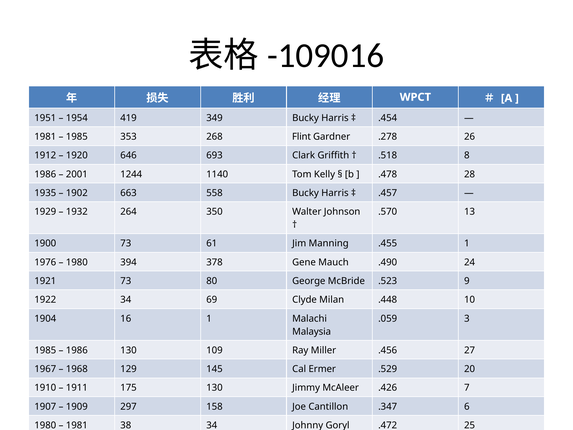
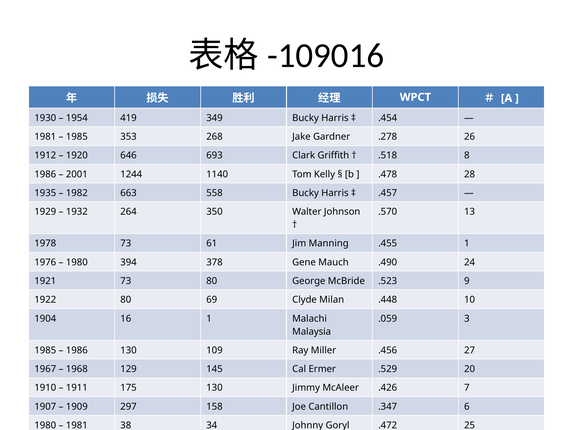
1951: 1951 -> 1930 (45, 118)
268 Flint: Flint -> Jake (301, 137)
1902: 1902 -> 1982 (77, 193)
1900: 1900 -> 1978 (45, 243)
1922 34: 34 -> 80 (126, 300)
